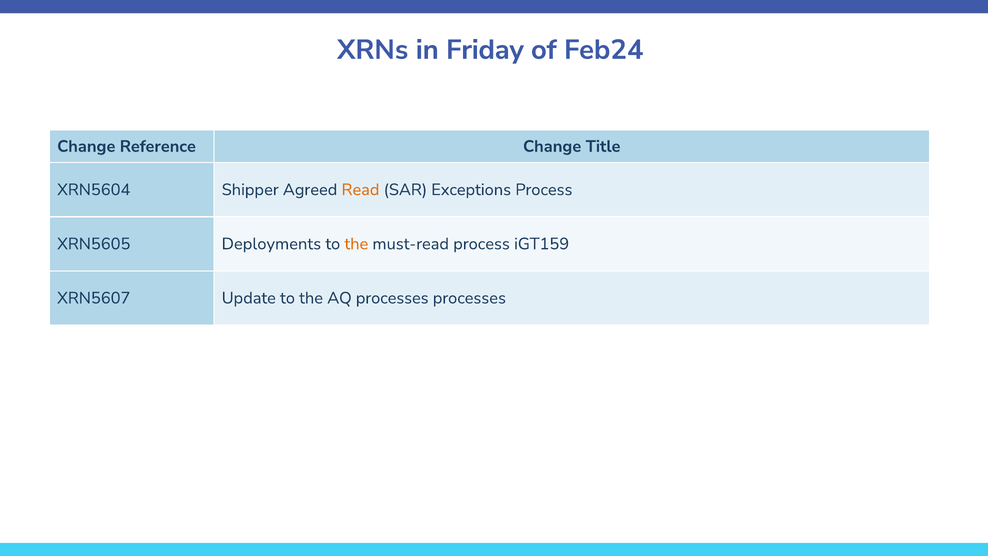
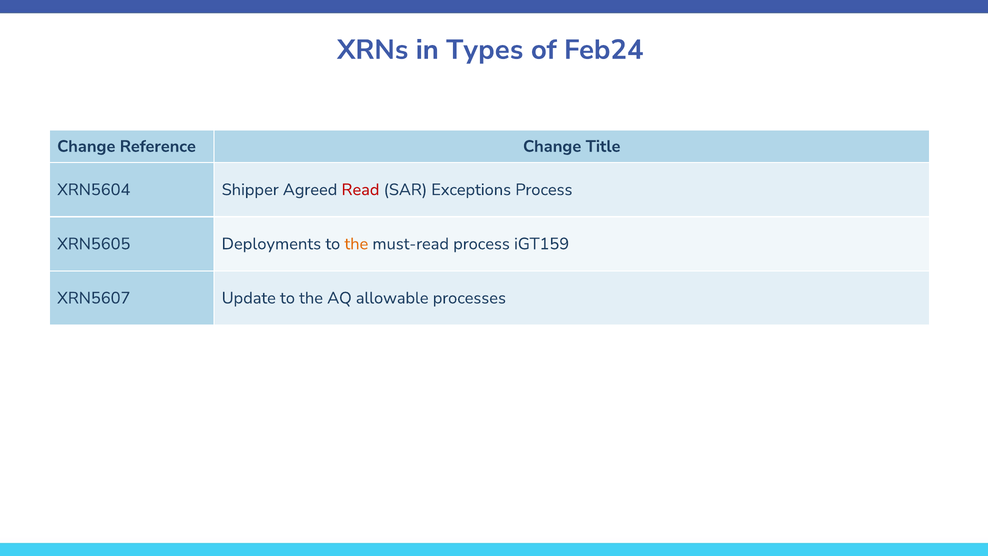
Friday: Friday -> Types (485, 50)
Read colour: orange -> red (360, 190)
AQ processes: processes -> allowable (392, 298)
